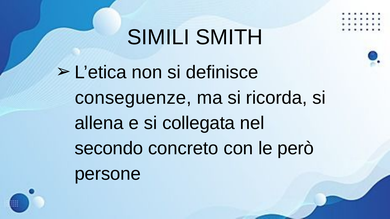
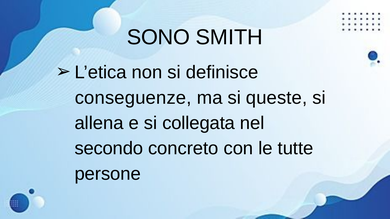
SIMILI: SIMILI -> SONO (158, 37)
ricorda: ricorda -> queste (277, 98)
però: però -> tutte (296, 149)
